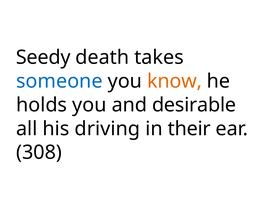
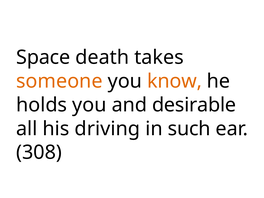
Seedy: Seedy -> Space (43, 57)
someone colour: blue -> orange (59, 81)
their: their -> such (189, 129)
